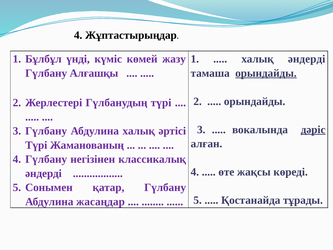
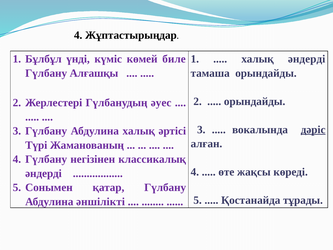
жазу: жазу -> биле (174, 59)
орындайды underline: present -> none (266, 73)
Гүлбанудың түрі: түрі -> әуес (161, 103)
жасаңдар: жасаңдар -> әншілікті (101, 201)
